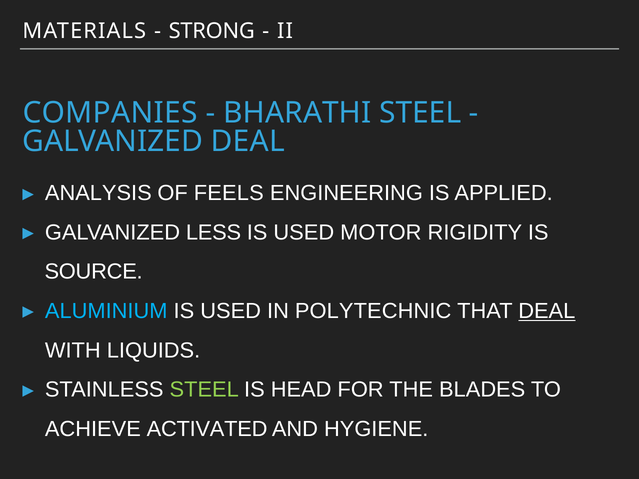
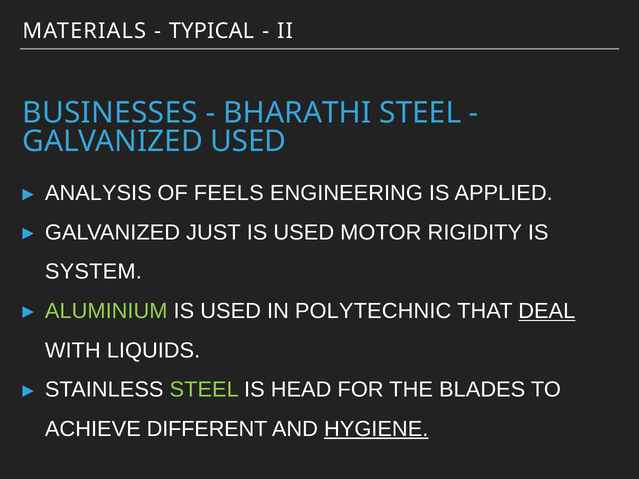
STRONG: STRONG -> TYPICAL (212, 31)
COMPANIES: COMPANIES -> BUSINESSES (110, 113)
GALVANIZED DEAL: DEAL -> USED (248, 142)
LESS: LESS -> JUST (213, 233)
SOURCE: SOURCE -> SYSTEM (93, 272)
ALUMINIUM colour: light blue -> light green (106, 311)
ACTIVATED: ACTIVATED -> DIFFERENT (207, 429)
HYGIENE underline: none -> present (376, 429)
